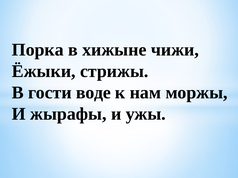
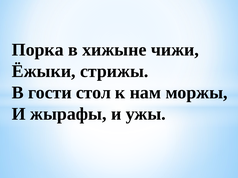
воде: воде -> стол (93, 93)
